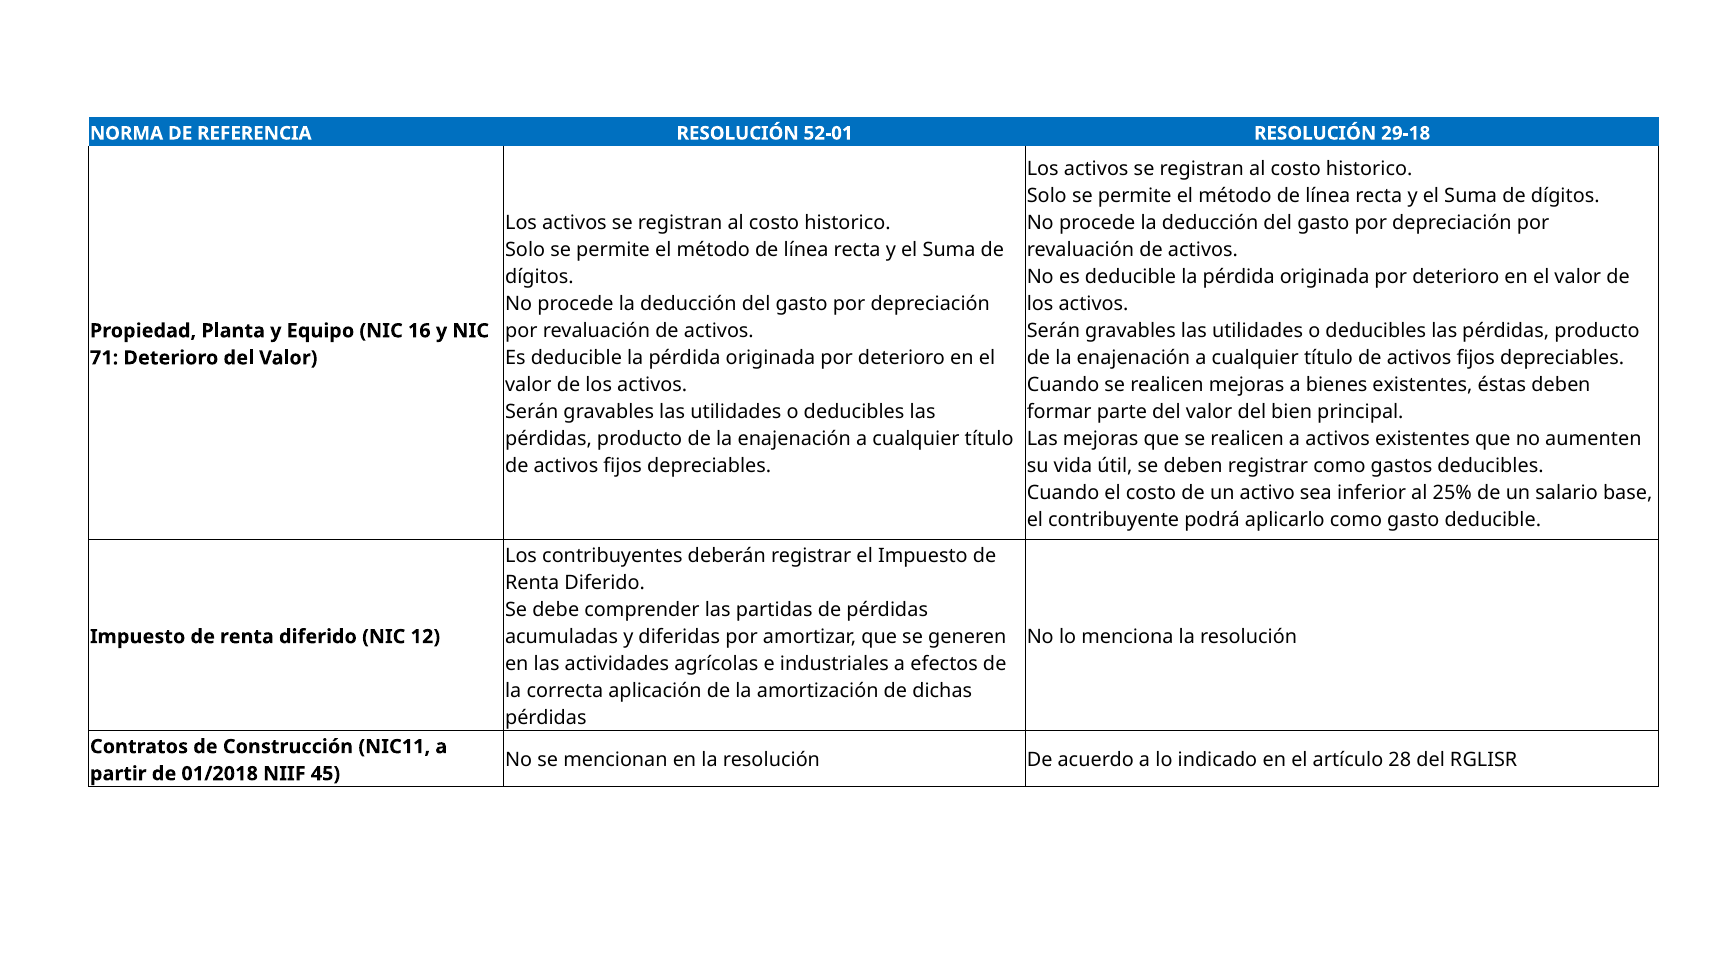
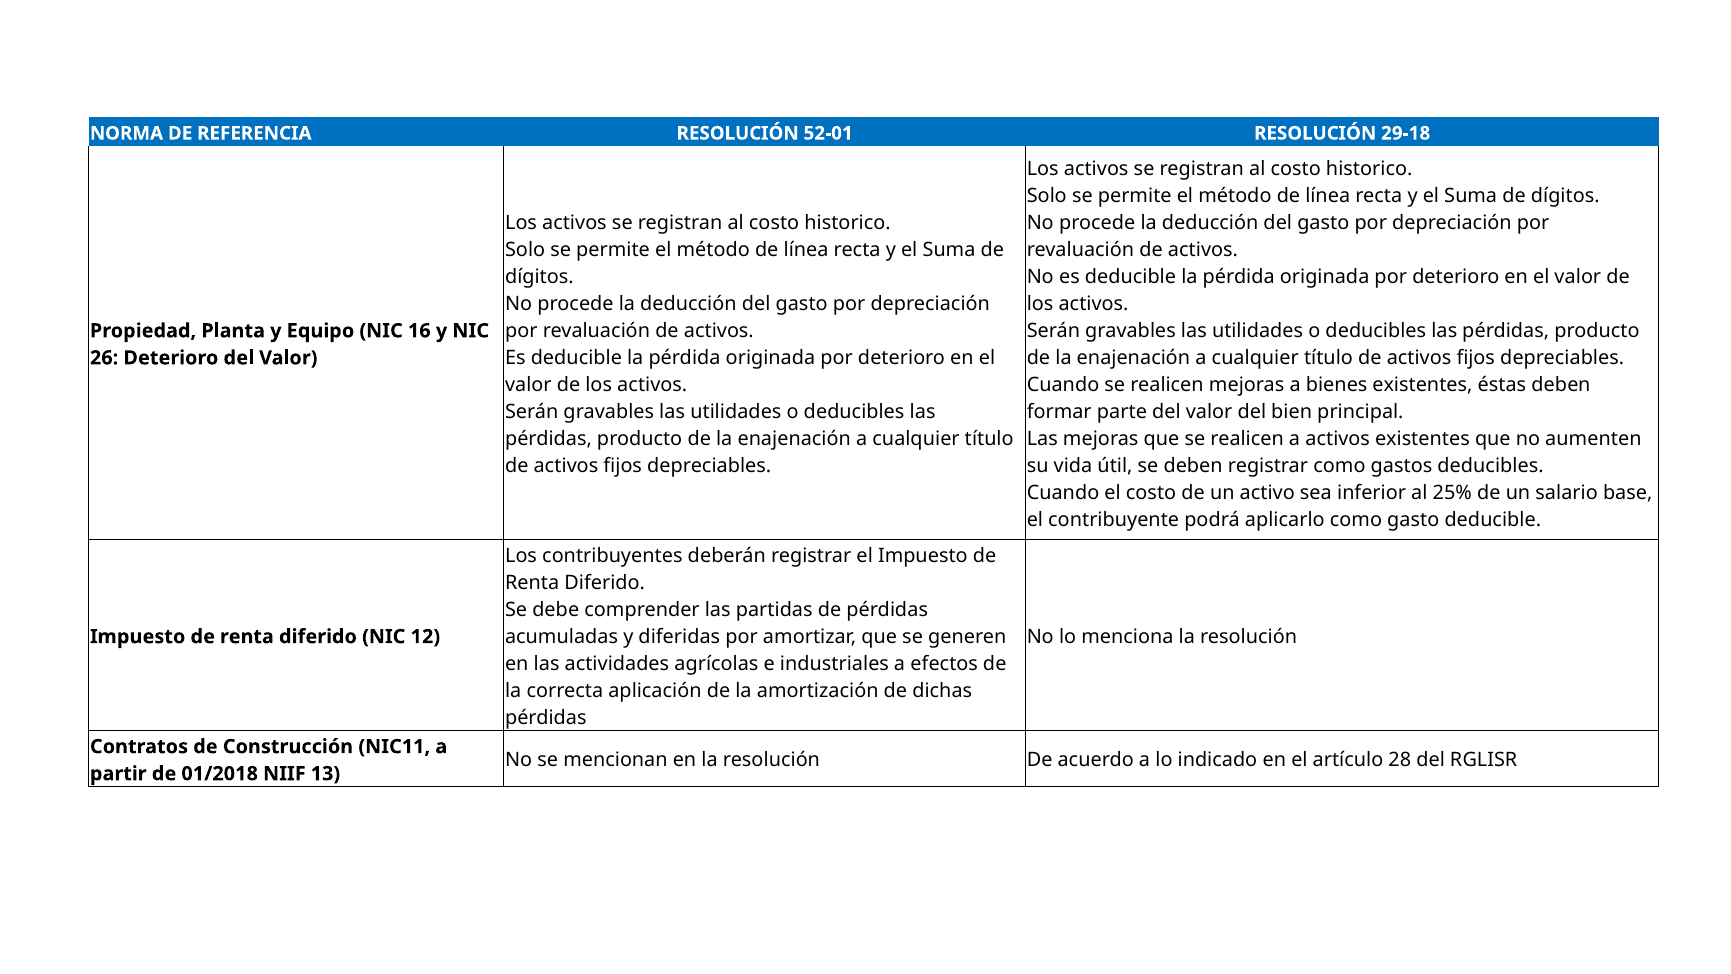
71: 71 -> 26 (104, 358)
45: 45 -> 13 (325, 773)
